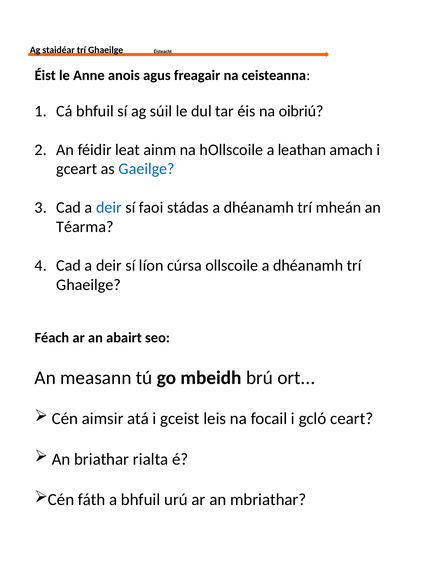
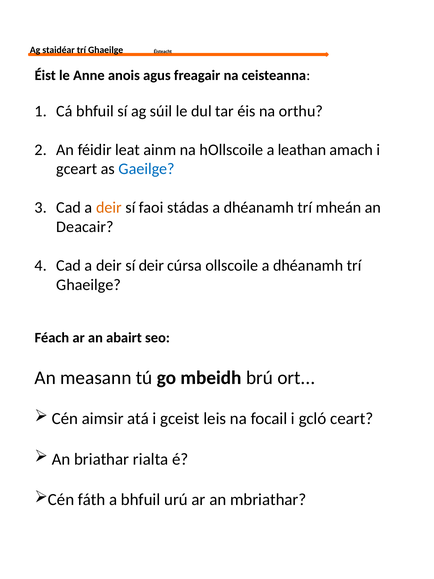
oibriú: oibriú -> orthu (301, 111)
deir colour: blue -> orange (109, 207)
Téarma: Téarma -> Deacair (85, 227)
sí líon: líon -> deir (151, 265)
